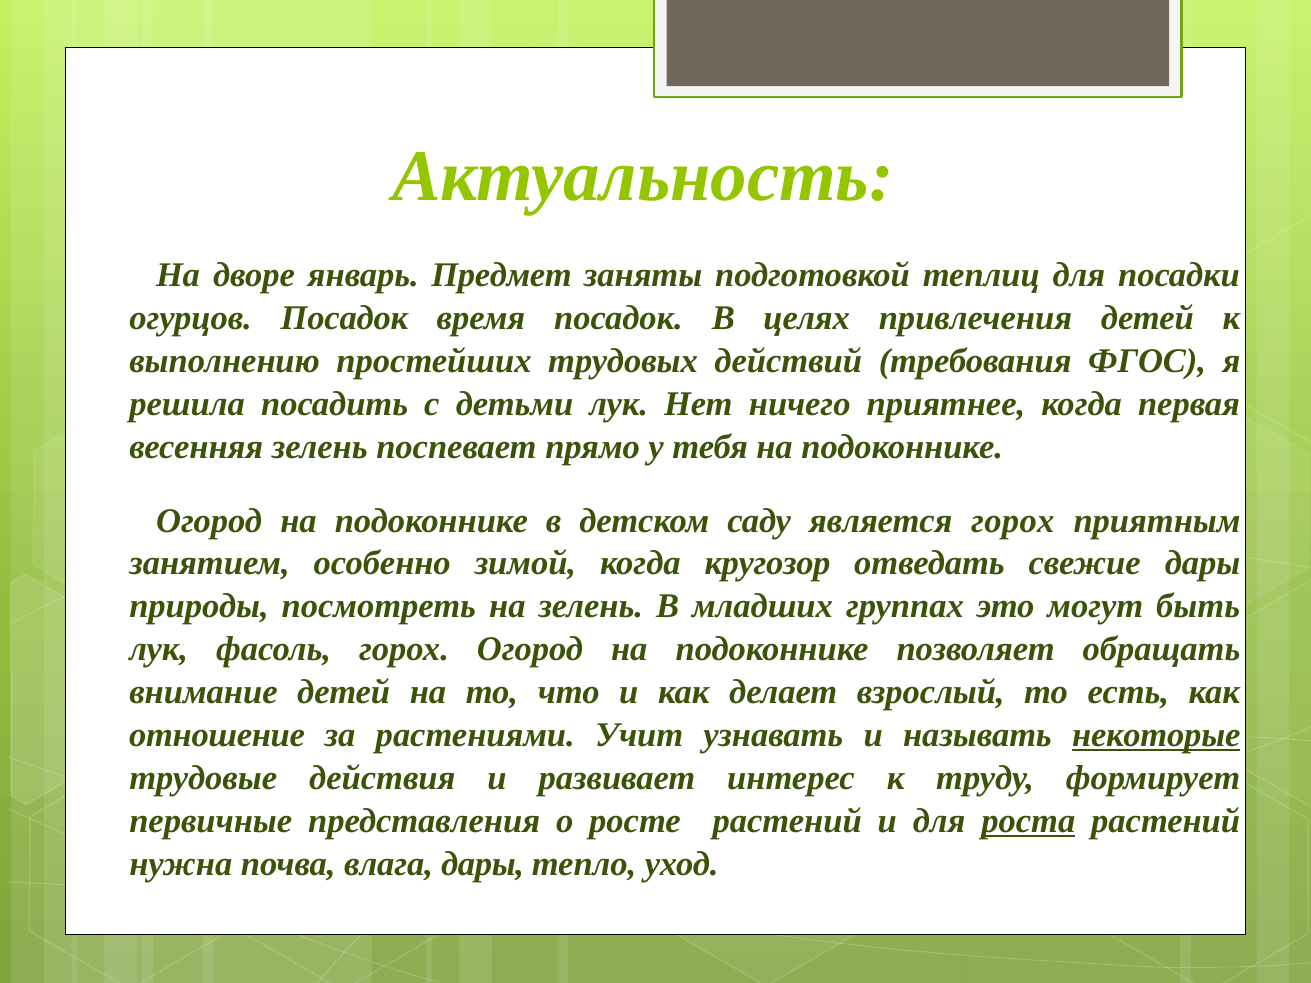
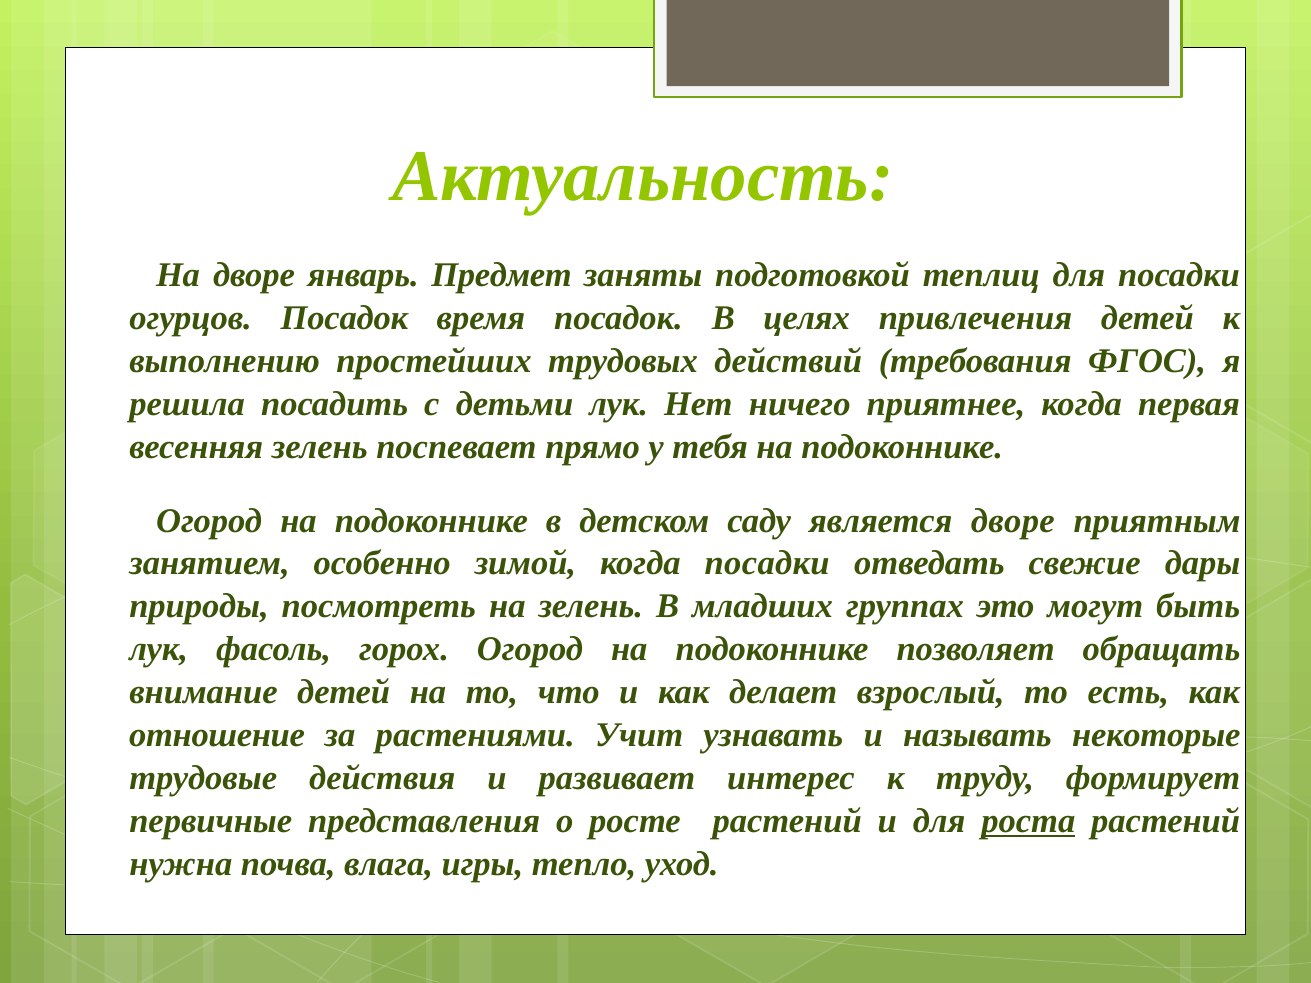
является горох: горох -> дворе (1013, 521)
когда кругозор: кругозор -> посадки (767, 564)
некоторые underline: present -> none (1156, 735)
влага дары: дары -> игры (482, 864)
